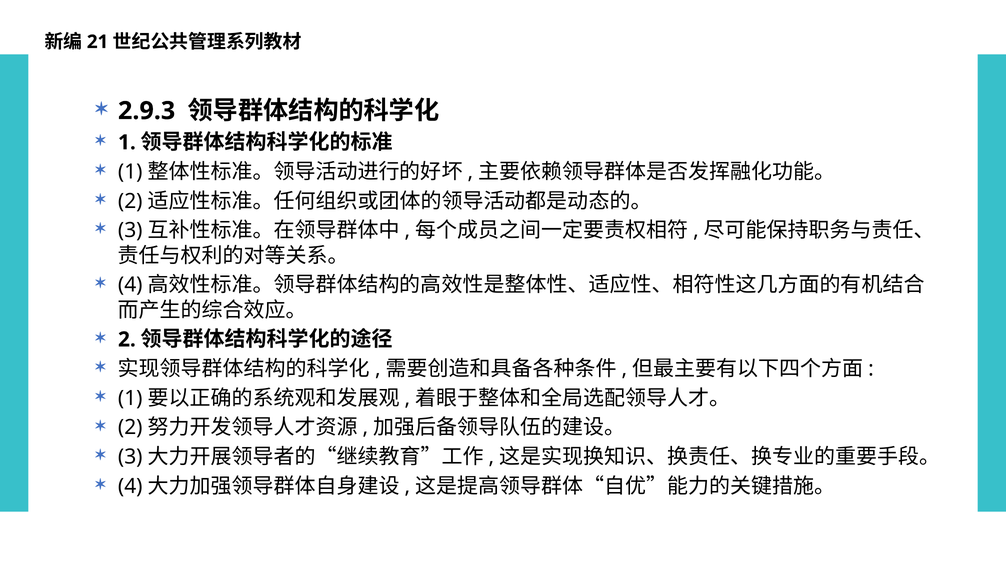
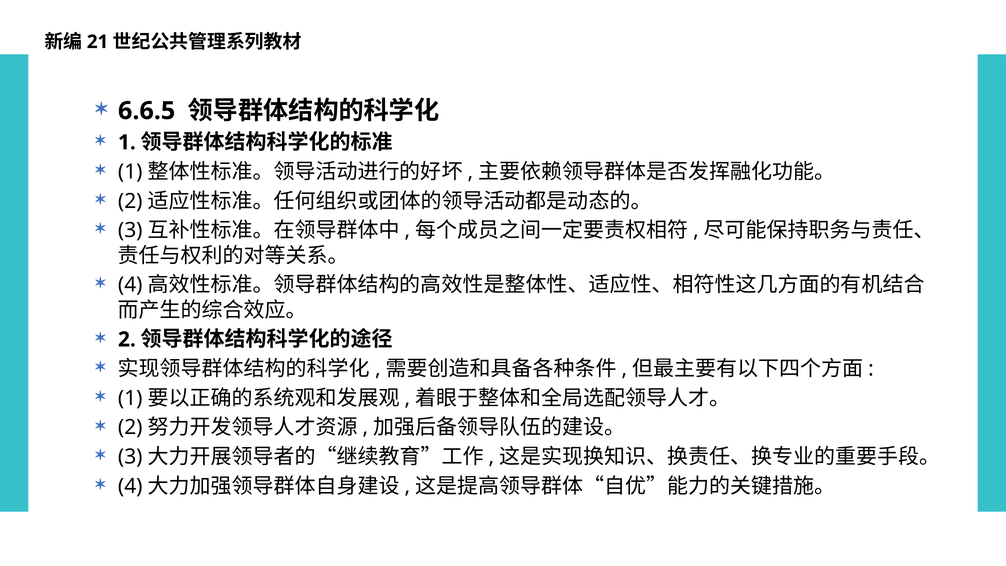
2.9.3: 2.9.3 -> 6.6.5 (147, 111)
